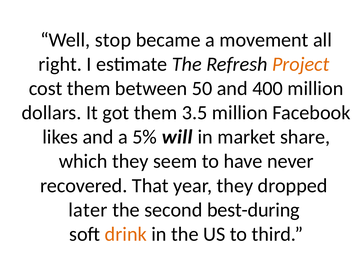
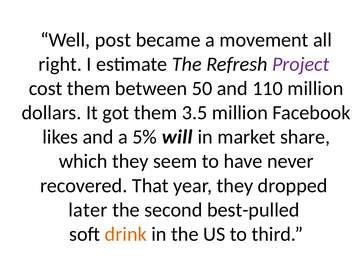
stop: stop -> post (113, 40)
Project colour: orange -> purple (301, 64)
400: 400 -> 110 (268, 89)
best-during: best-during -> best-pulled (253, 210)
